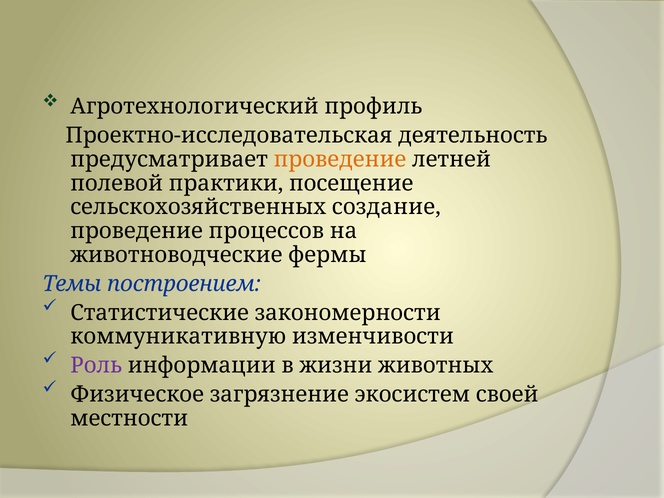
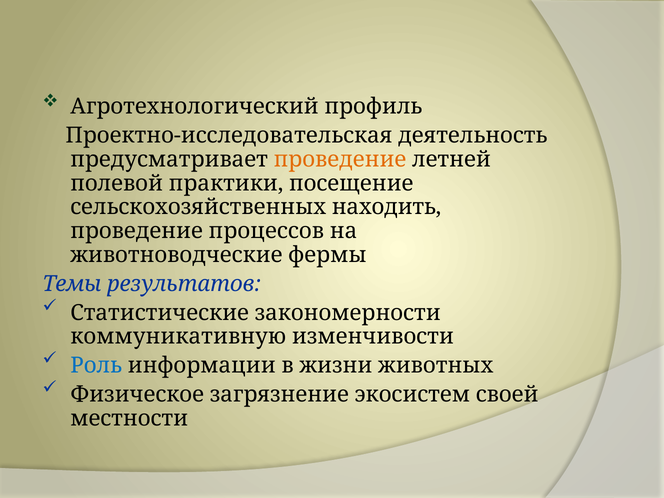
создание: создание -> находить (387, 207)
построением: построением -> результатов (184, 284)
Роль colour: purple -> blue (96, 365)
